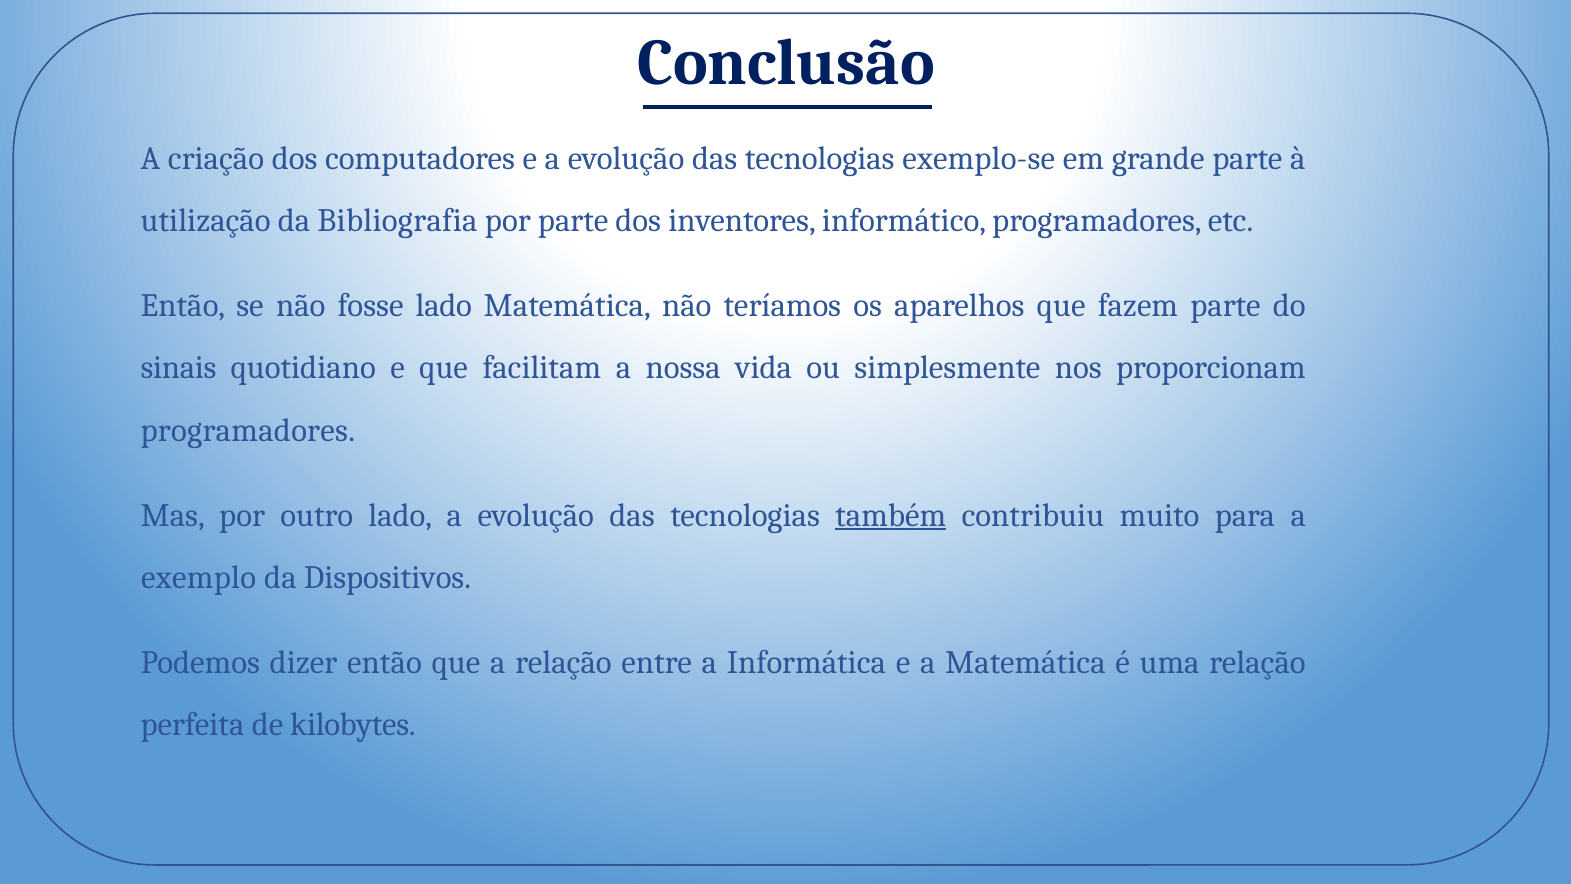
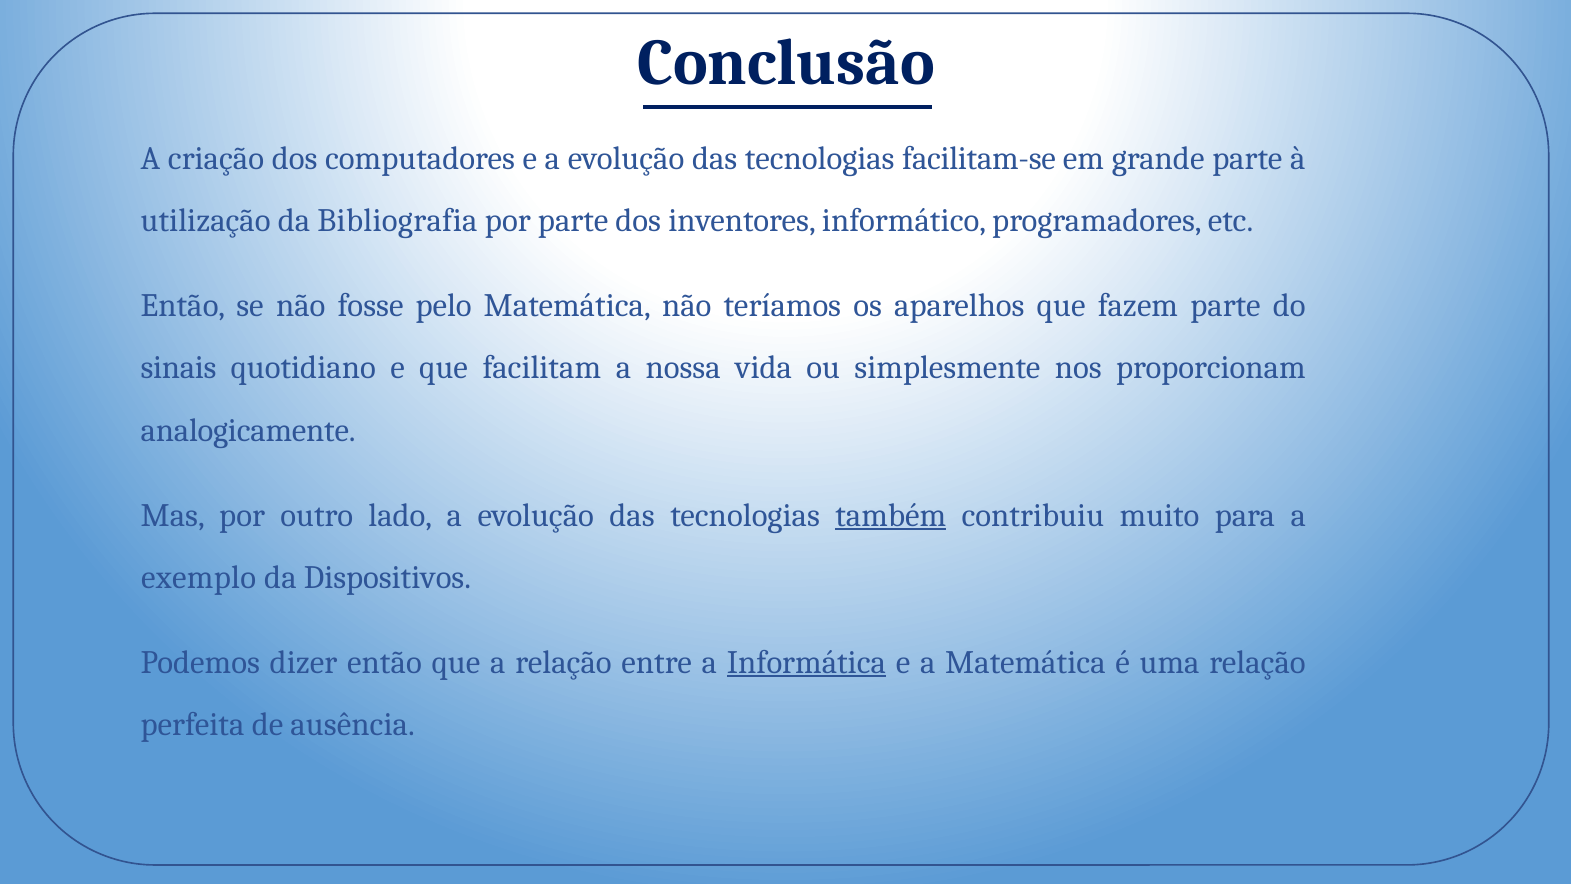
exemplo-se: exemplo-se -> facilitam-se (979, 158)
fosse lado: lado -> pelo (444, 305)
programadores: programadores -> analogicamente (248, 431)
Informática underline: none -> present (806, 662)
kilobytes: kilobytes -> ausência (353, 725)
